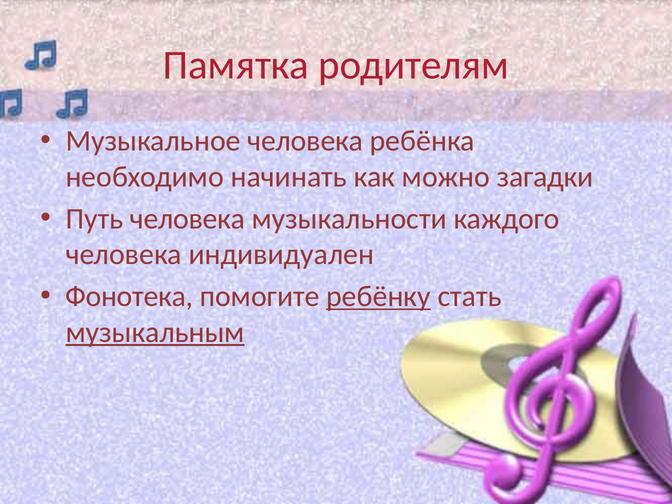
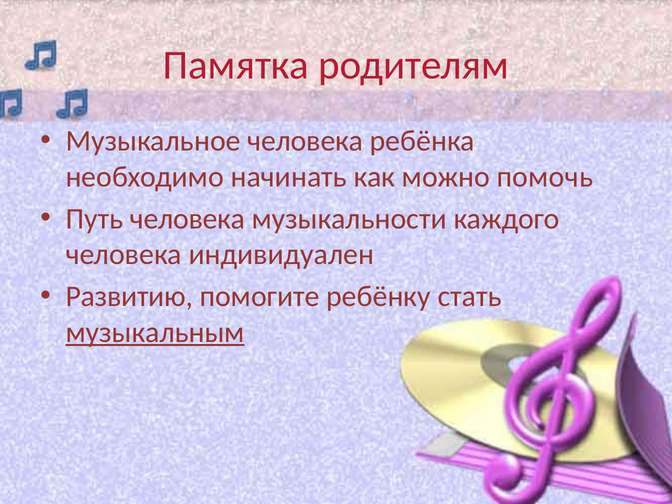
загадки: загадки -> помочь (545, 177)
Фонотека: Фонотека -> Развитию (129, 296)
ребёнку underline: present -> none (379, 296)
